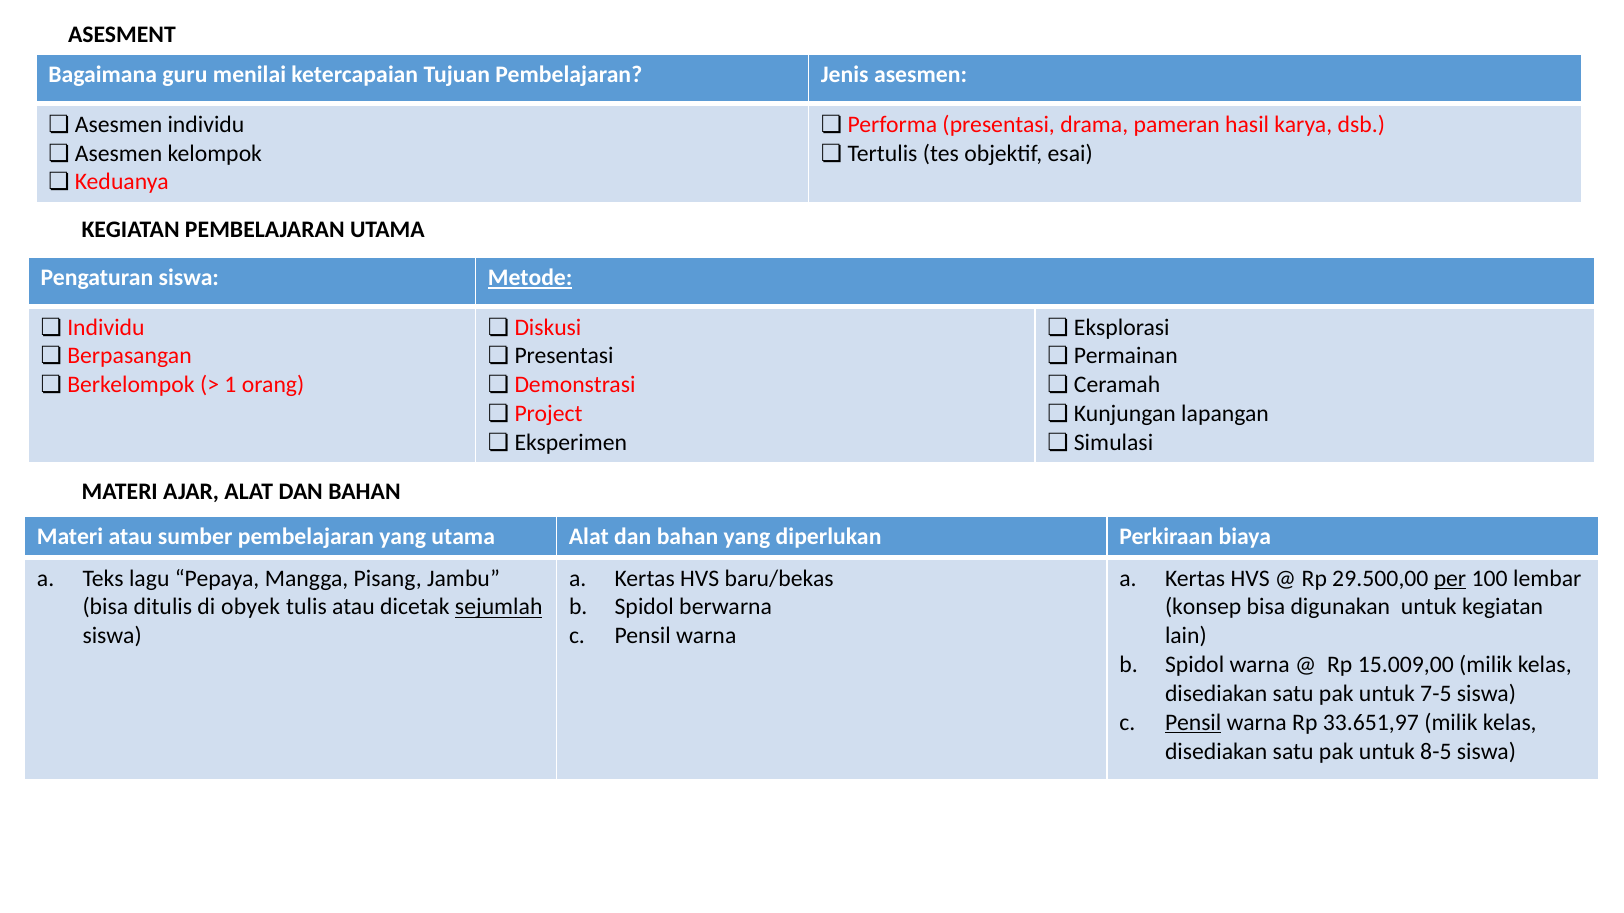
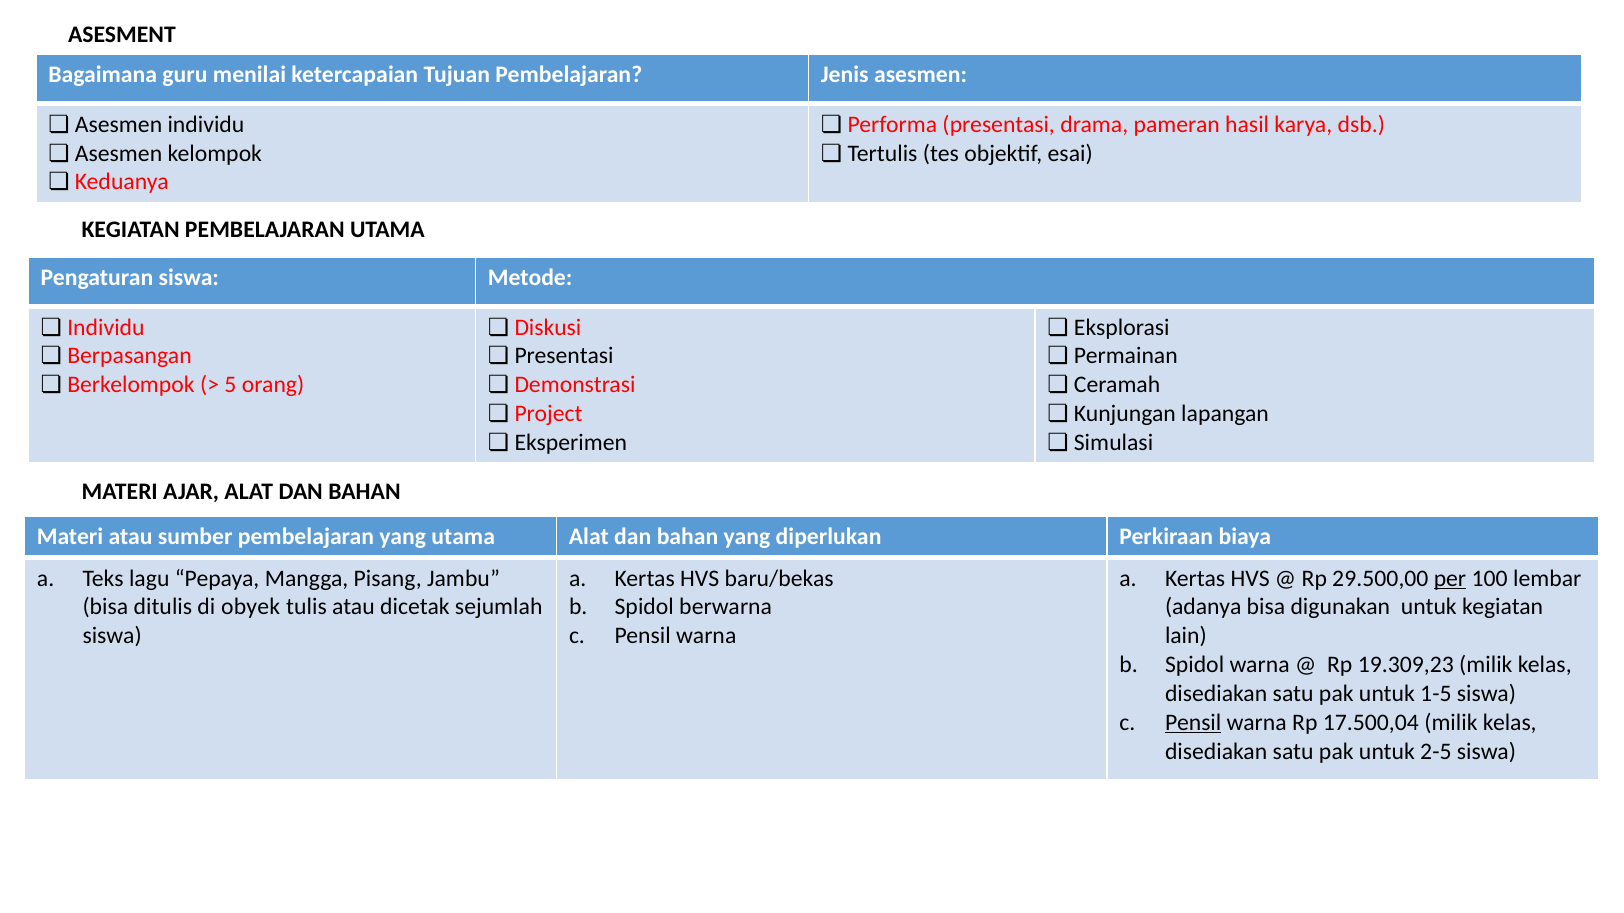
Metode underline: present -> none (530, 278)
1: 1 -> 5 (230, 385)
sejumlah underline: present -> none (499, 608)
konsep: konsep -> adanya (1203, 608)
15.009,00: 15.009,00 -> 19.309,23 (1406, 665)
7-5: 7-5 -> 1-5 (1436, 694)
33.651,97: 33.651,97 -> 17.500,04 (1371, 723)
8-5: 8-5 -> 2-5 (1436, 752)
